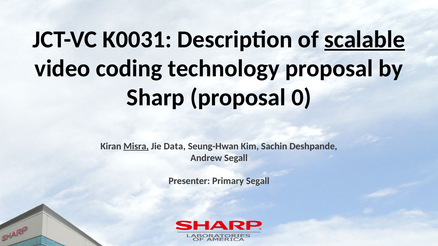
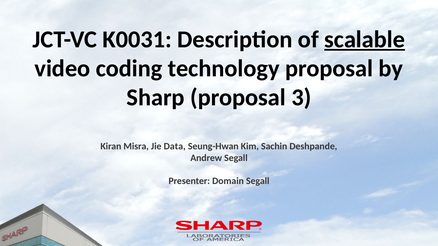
0: 0 -> 3 (301, 98)
Misra underline: present -> none (136, 146)
Primary: Primary -> Domain (228, 181)
